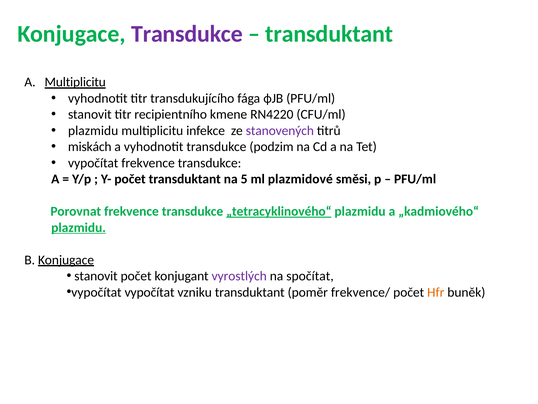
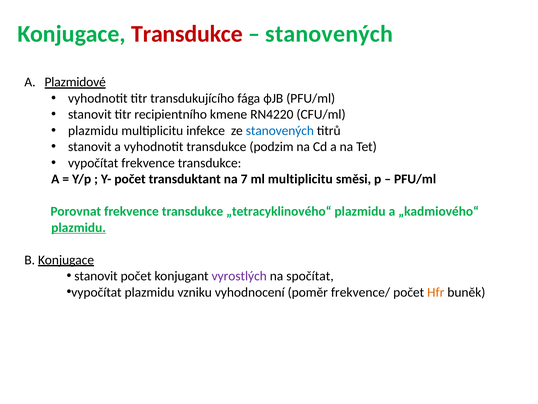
Transdukce colour: purple -> red (187, 34)
transduktant: transduktant -> stanovených (329, 34)
A Multiplicitu: Multiplicitu -> Plazmidové (75, 82)
stanovených colour: purple -> blue (280, 130)
miskách: miskách -> stanovit (90, 147)
5: 5 -> 7 (244, 179)
ml plazmidové: plazmidové -> multiplicitu (300, 179)
„tetracyklinového“ underline: present -> none (279, 211)
vypočítat vypočítat: vypočítat -> plazmidu (150, 292)
vzniku transduktant: transduktant -> vyhodnocení (250, 292)
